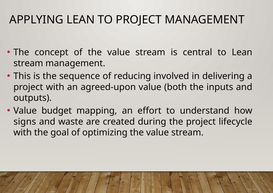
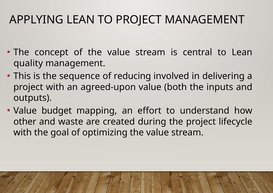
stream: stream -> quality (28, 63)
signs: signs -> other (25, 122)
